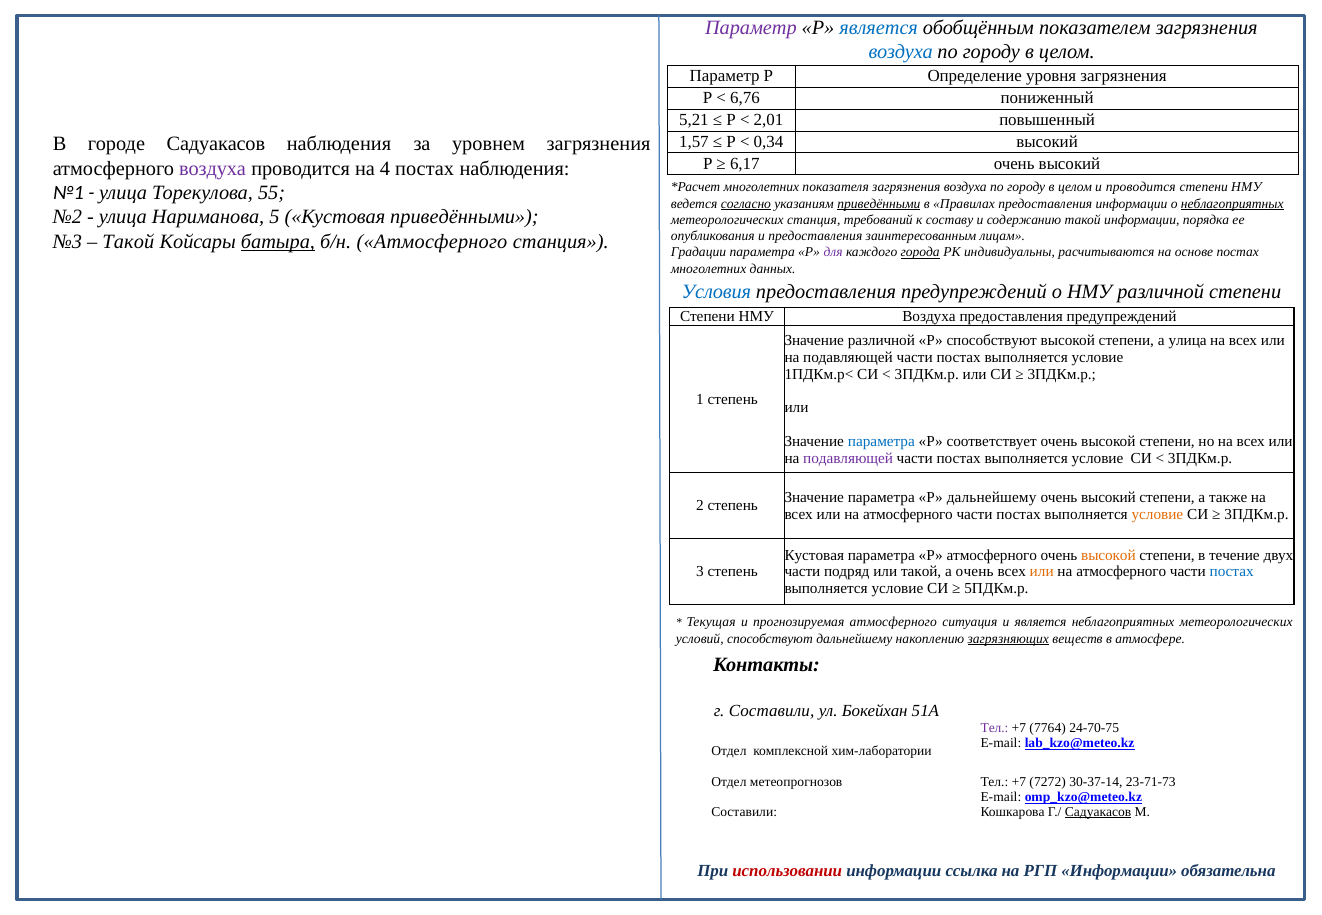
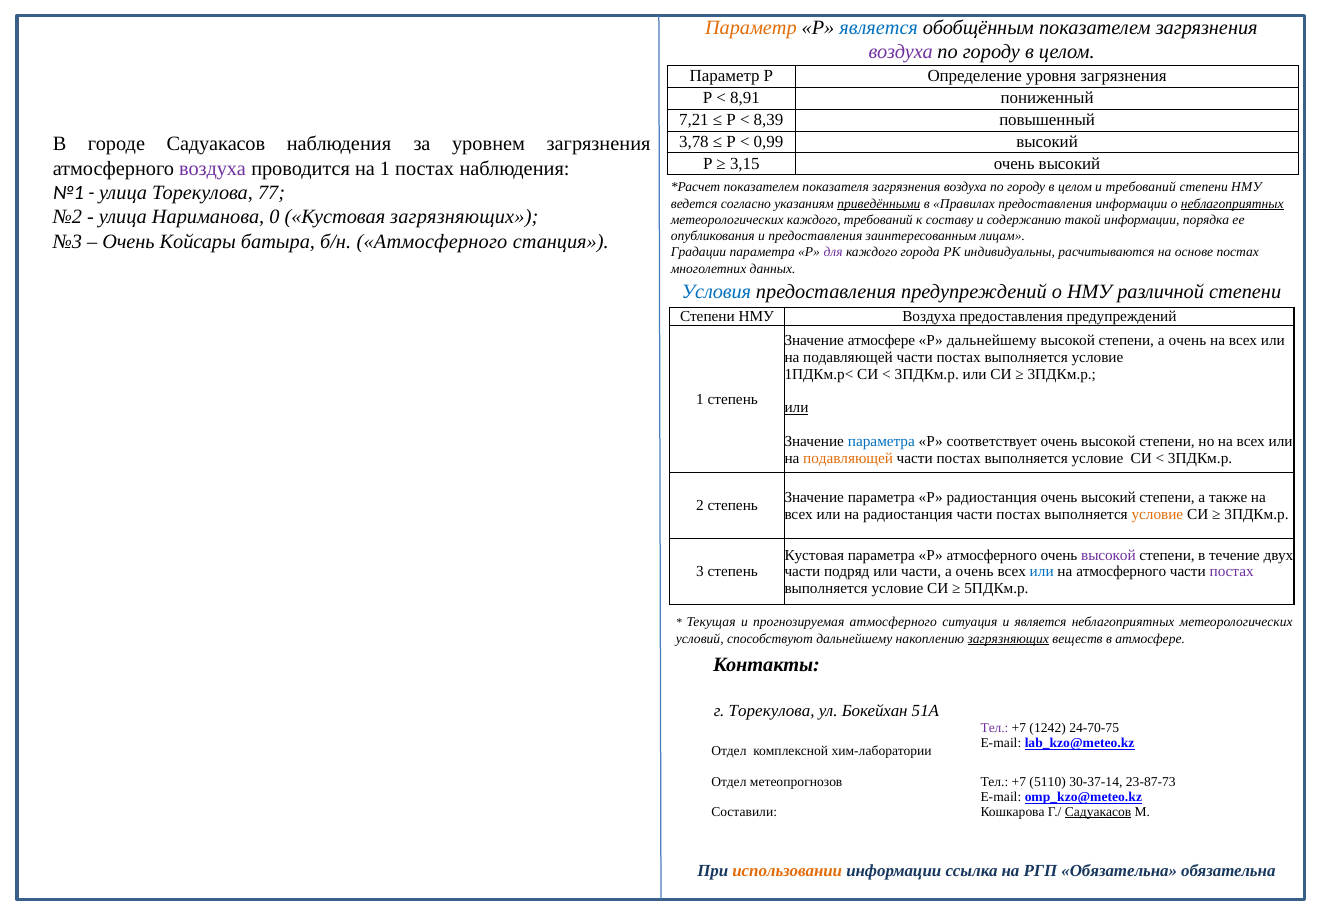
Параметр colour: purple -> orange (751, 28)
воздуха colour: blue -> purple (901, 52)
6,76: 6,76 -> 8,91 (745, 98)
5,21: 5,21 -> 7,21 (694, 120)
2,01: 2,01 -> 8,39 (768, 120)
1,57: 1,57 -> 3,78 (694, 142)
0,34: 0,34 -> 0,99 (768, 142)
6,17: 6,17 -> 3,15 (745, 164)
на 4: 4 -> 1 (385, 168)
многолетних: многолетних -> показателем (761, 187)
и проводится: проводится -> требований (1141, 187)
55: 55 -> 77 (272, 193)
согласно underline: present -> none (746, 204)
5: 5 -> 0 (274, 217)
Кустовая приведёнными: приведёнными -> загрязняющих (464, 217)
метеорологических станция: станция -> каждого (814, 220)
Такой: Такой -> Очень (128, 242)
батыра underline: present -> none (278, 242)
города underline: present -> none (920, 252)
Значение различной: различной -> атмосфере (881, 340)
Р способствуют: способствуют -> дальнейшему (992, 340)
степени а улица: улица -> очень (1187, 340)
или underline: none -> present (796, 408)
подавляющей colour: purple -> orange (848, 459)
Р дальнейшему: дальнейшему -> радиостанция (992, 497)
атмосферного: атмосферного -> радиостанция (908, 514)
высокой colour: orange -> purple (1108, 555)
или такой: такой -> части (921, 572)
или colour: orange -> blue (1042, 572)
постах colour: blue -> purple (1232, 572)
г Составили: Составили -> Торекулова (772, 711)
7764: 7764 -> 1242 (1048, 729)
7272: 7272 -> 5110 (1048, 782)
23-71-73: 23-71-73 -> 23-87-73 (1151, 782)
использовании colour: red -> orange (787, 872)
РГП Информации: Информации -> Обязательна (1119, 872)
